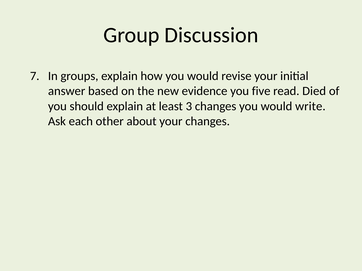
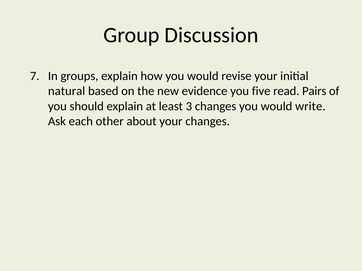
answer: answer -> natural (67, 91)
Died: Died -> Pairs (314, 91)
